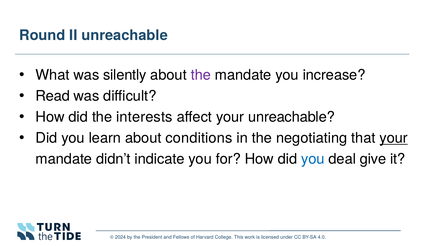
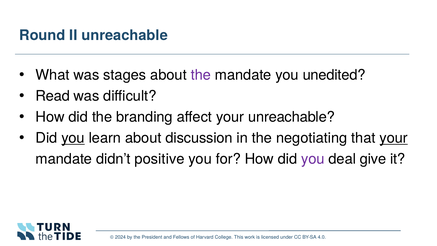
silently: silently -> stages (125, 75)
increase: increase -> unedited (334, 75)
interests: interests -> branding (144, 117)
you underline: none -> present (73, 138)
conditions: conditions -> discussion (199, 138)
indicate: indicate -> positive (160, 159)
you colour: blue -> purple (313, 159)
